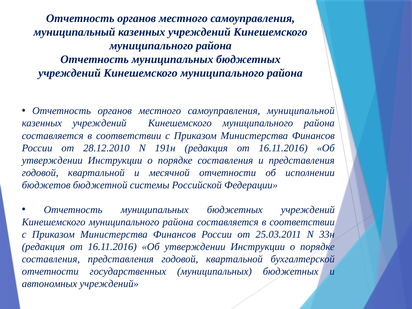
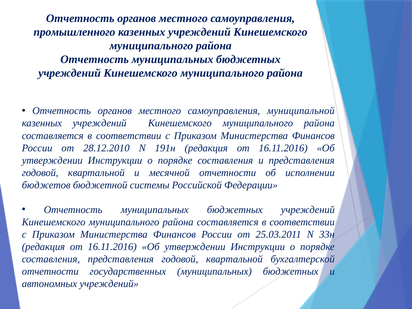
муниципальный: муниципальный -> промышленного (74, 32)
